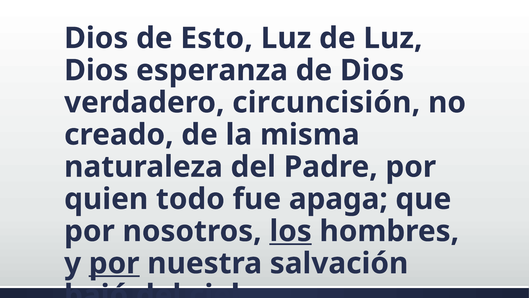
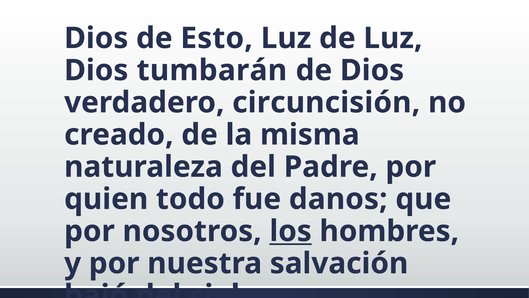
esperanza: esperanza -> tumbarán (212, 70)
apaga: apaga -> danos (338, 199)
por underline: present -> none (114, 263)
